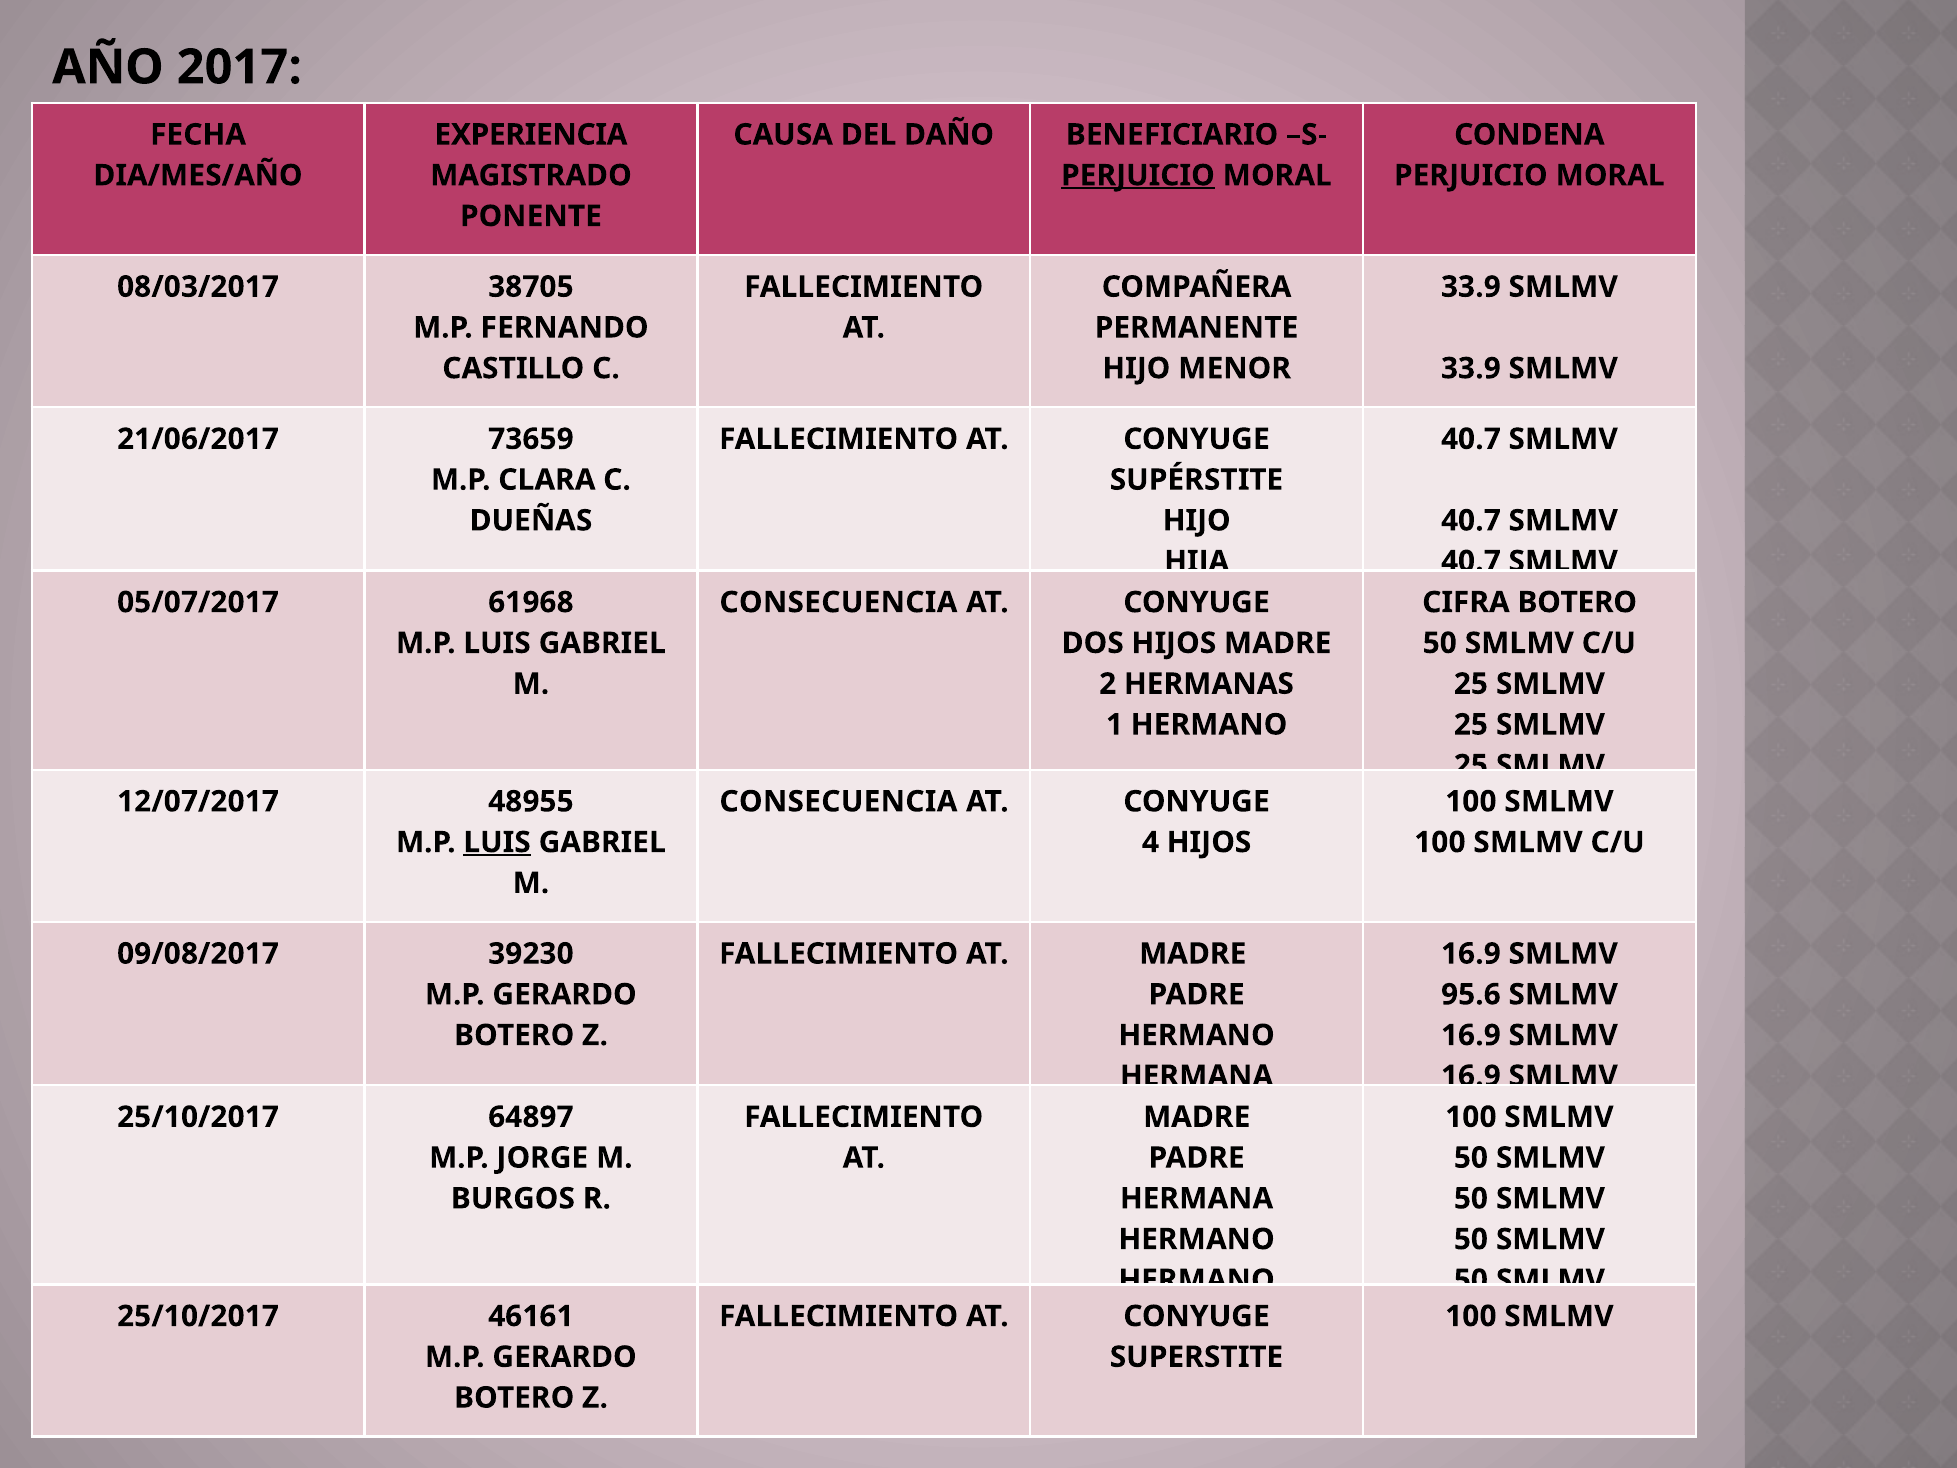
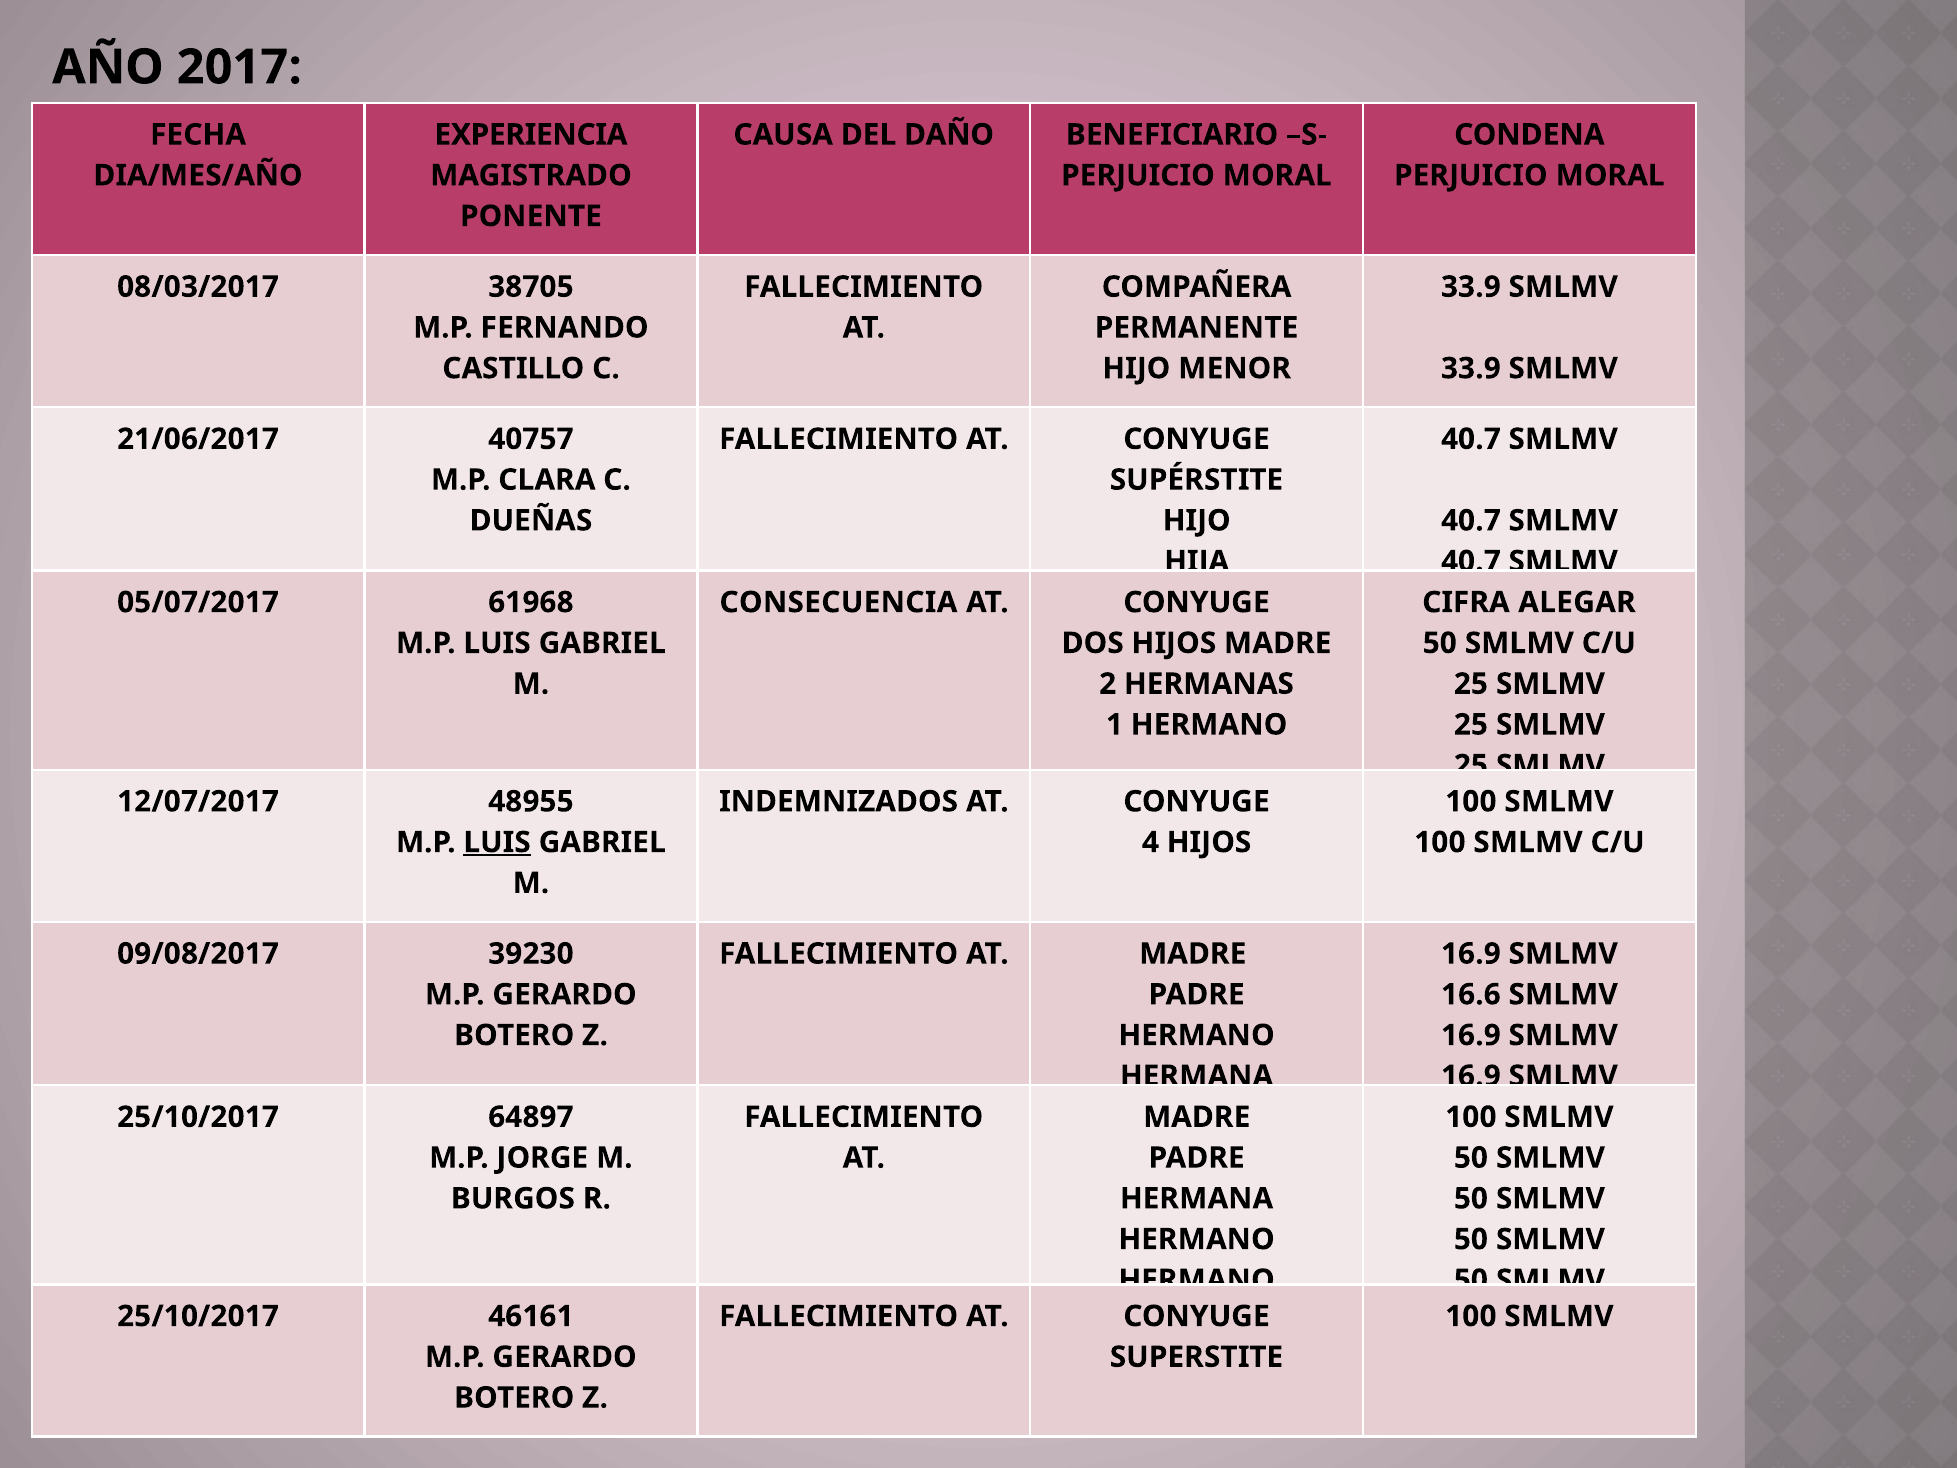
PERJUICIO underline: present -> none (1138, 175)
73659: 73659 -> 40757 (531, 439)
CIFRA BOTERO: BOTERO -> ALEGAR (1577, 602)
CONSECUENCIA: CONSECUENCIA -> INDEMNIZADOS (839, 801)
95.6: 95.6 -> 16.6 (1471, 994)
